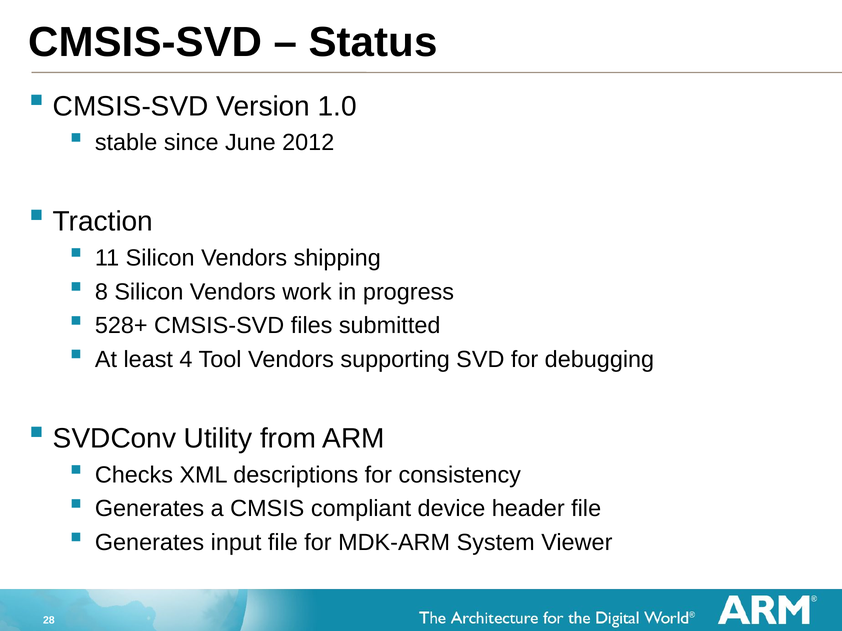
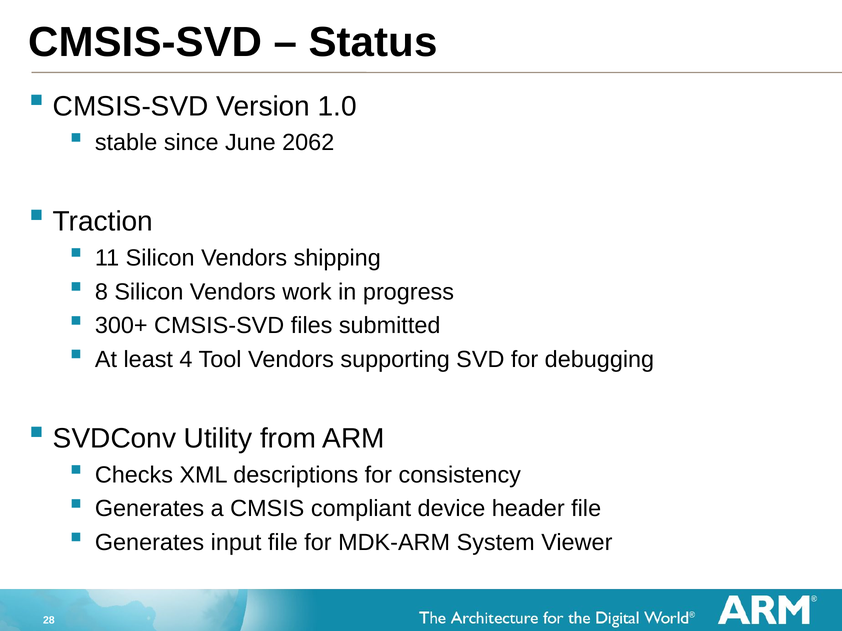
2012: 2012 -> 2062 (308, 143)
528+: 528+ -> 300+ (121, 326)
